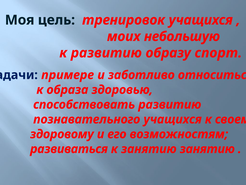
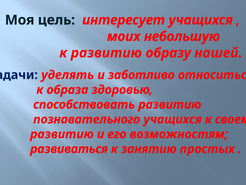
тренировок: тренировок -> интересует (124, 20)
спорт: спорт -> нашей (218, 53)
примере: примере -> уделять (68, 75)
здоровому: здоровому -> развитию (62, 134)
занятию занятию: занятию -> простых (207, 149)
